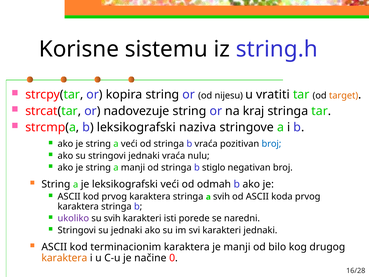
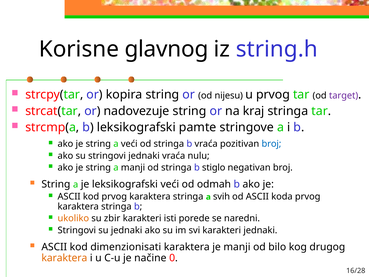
sistemu: sistemu -> glavnog (166, 49)
u vratiti: vratiti -> prvog (273, 94)
target colour: orange -> purple (344, 96)
naziva: naziva -> pamte (198, 127)
ukoliko colour: purple -> orange (73, 218)
su svih: svih -> zbir (112, 218)
terminacionim: terminacionim -> dimenzionisati (126, 247)
